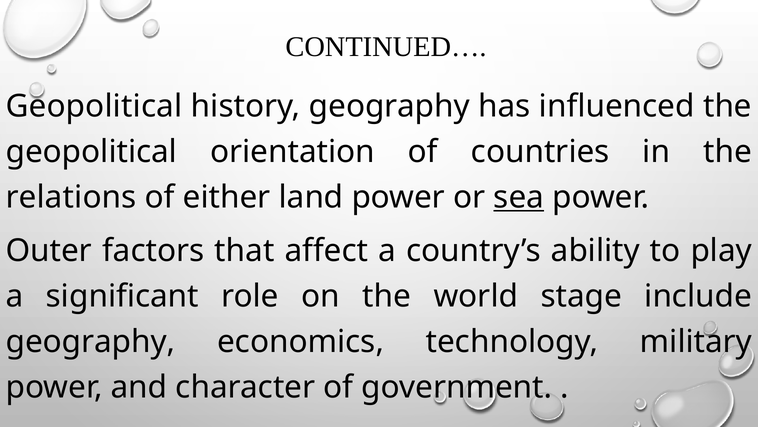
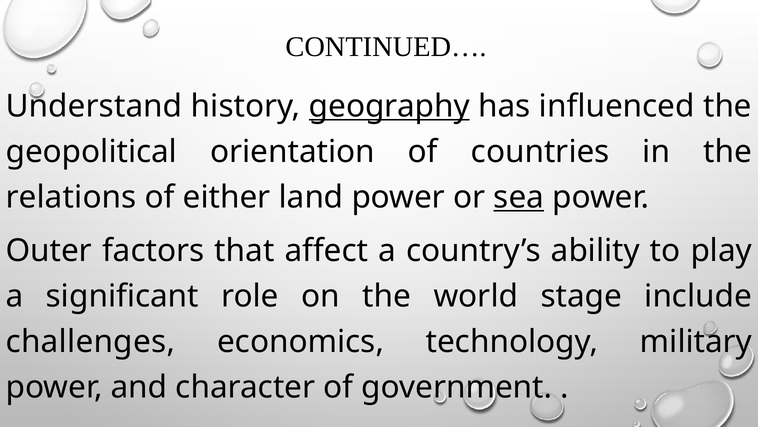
Geopolitical: Geopolitical -> Understand (94, 106)
geography underline: none -> present (389, 106)
geography: geography -> challenges (90, 341)
